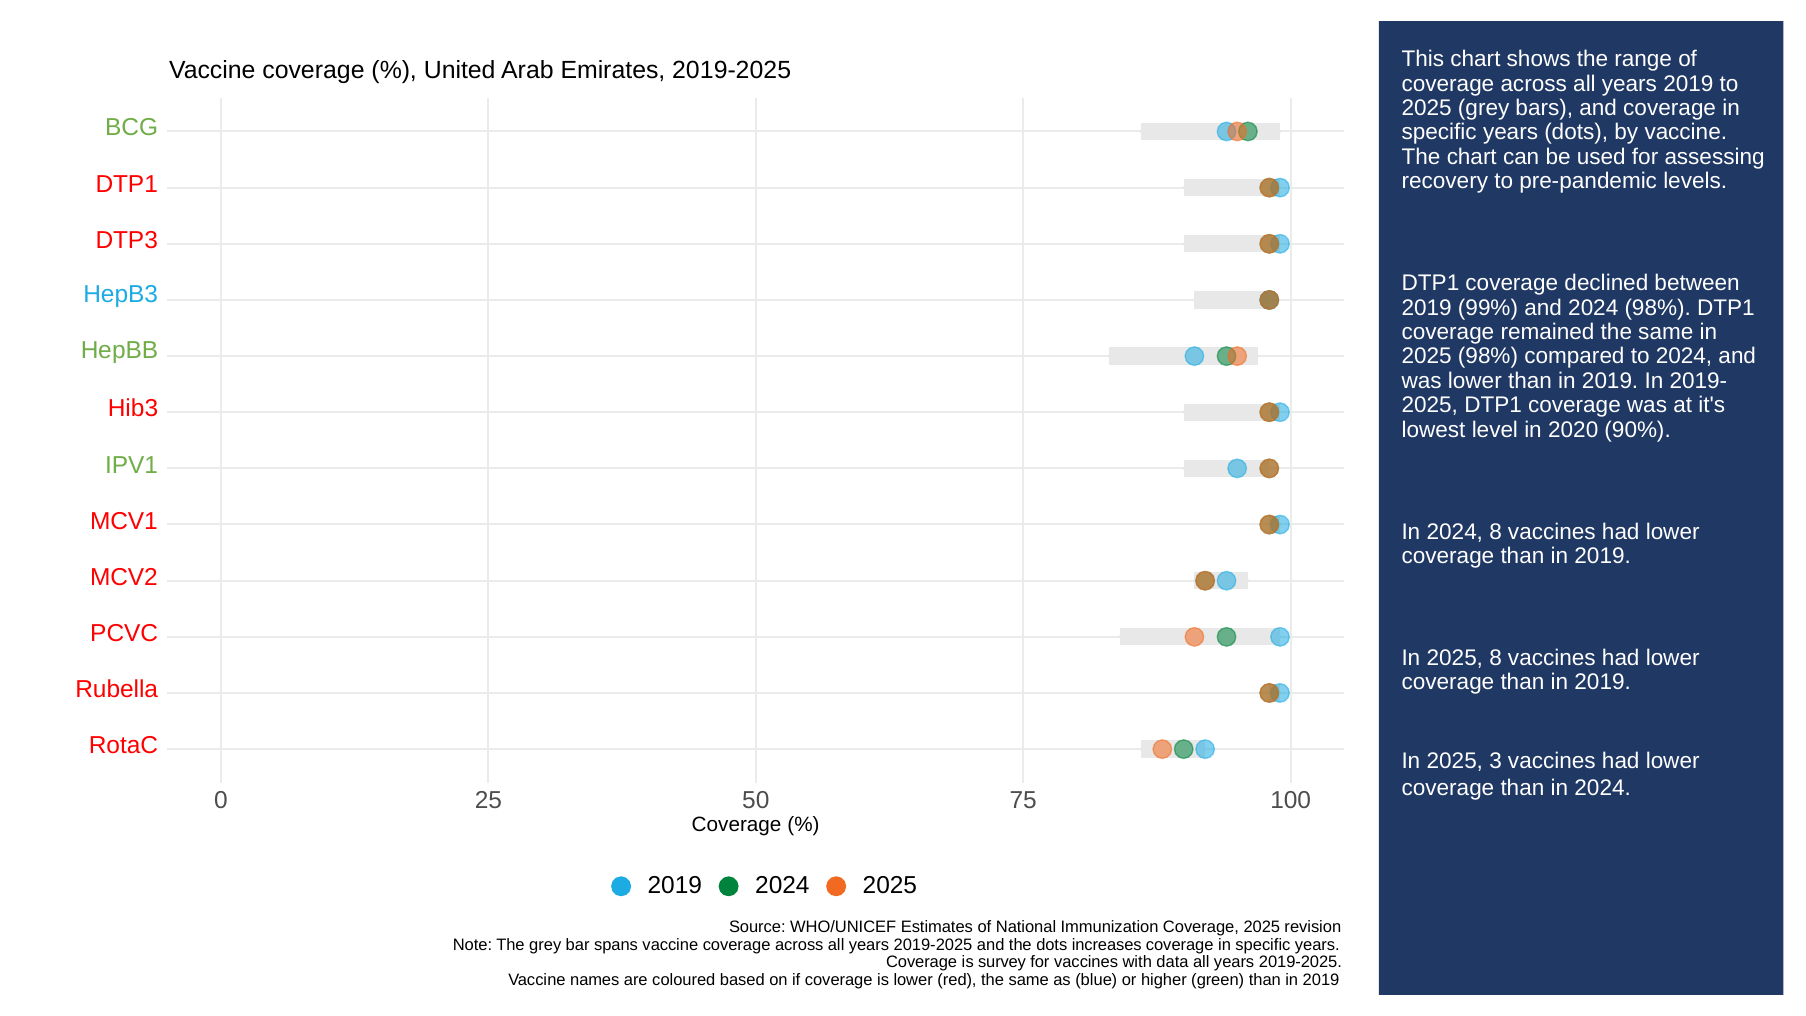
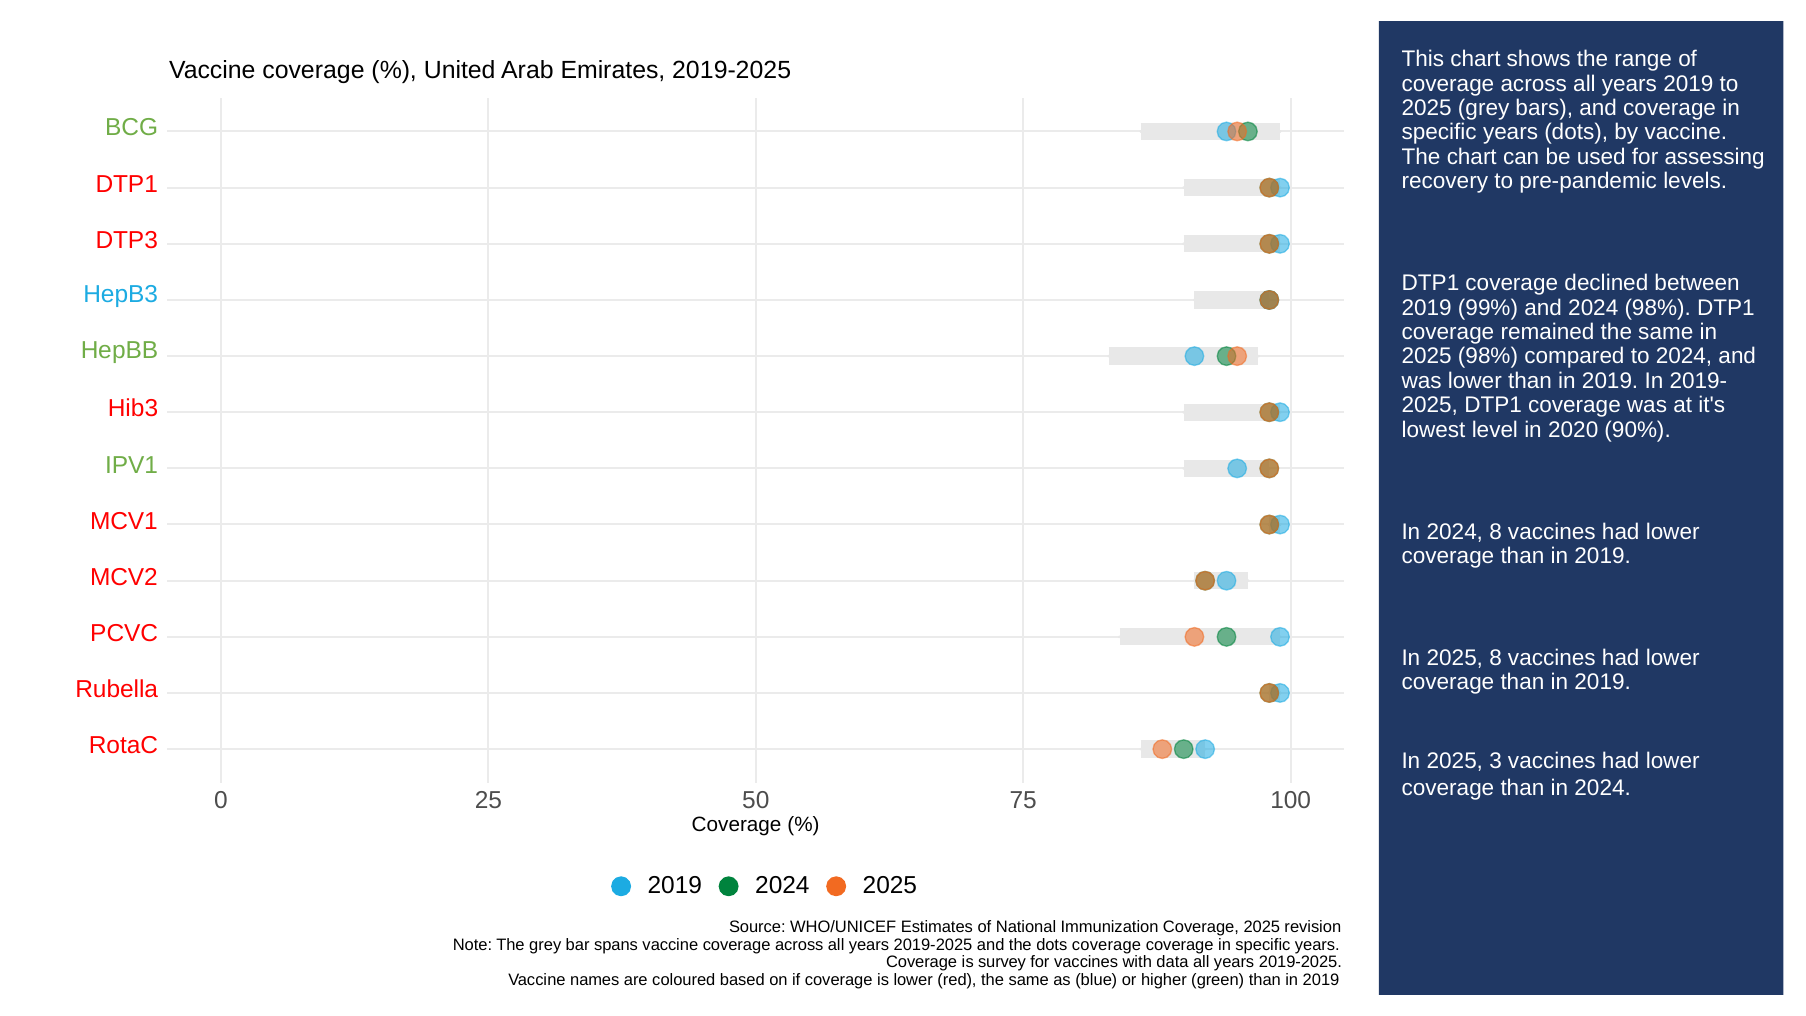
dots increases: increases -> coverage (1107, 944)
